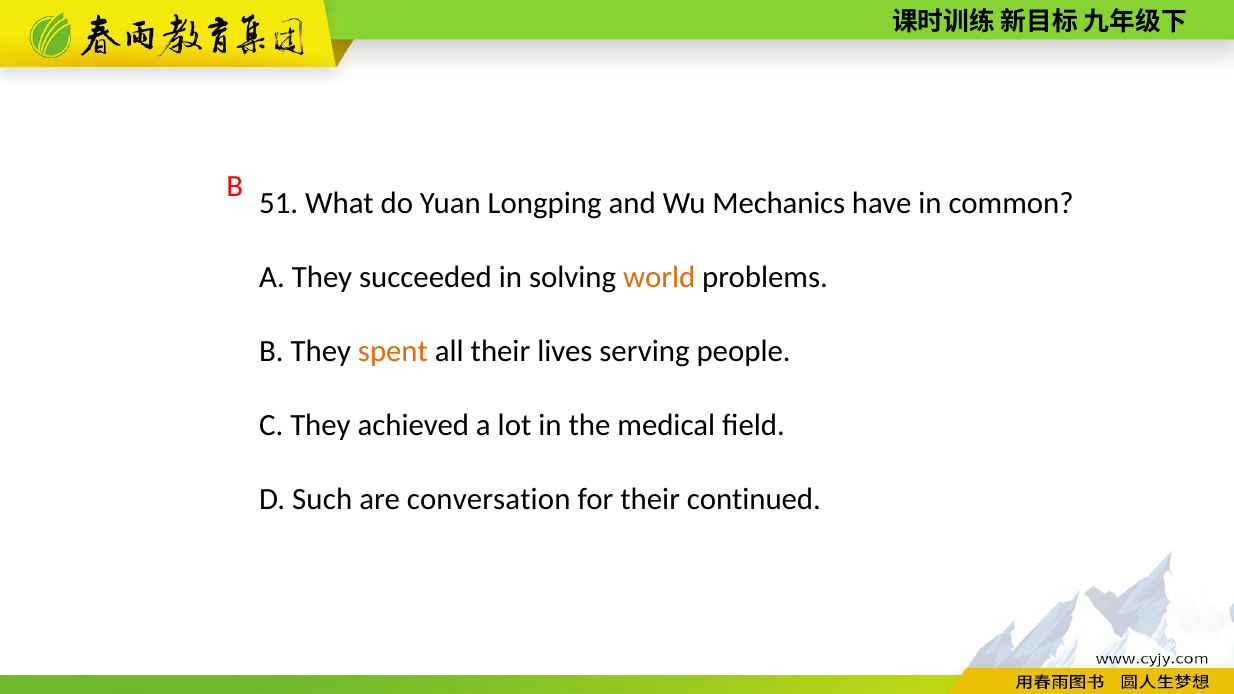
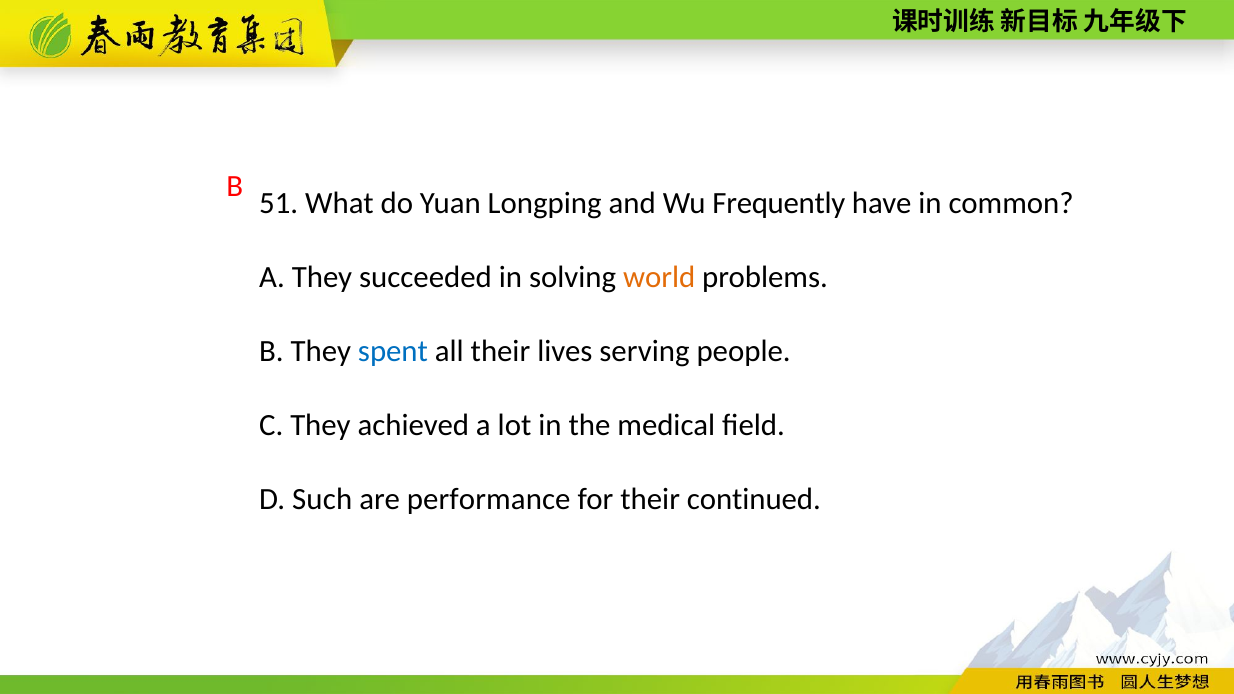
Mechanics: Mechanics -> Frequently (779, 204)
spent colour: orange -> blue (393, 352)
conversation: conversation -> performance (489, 500)
